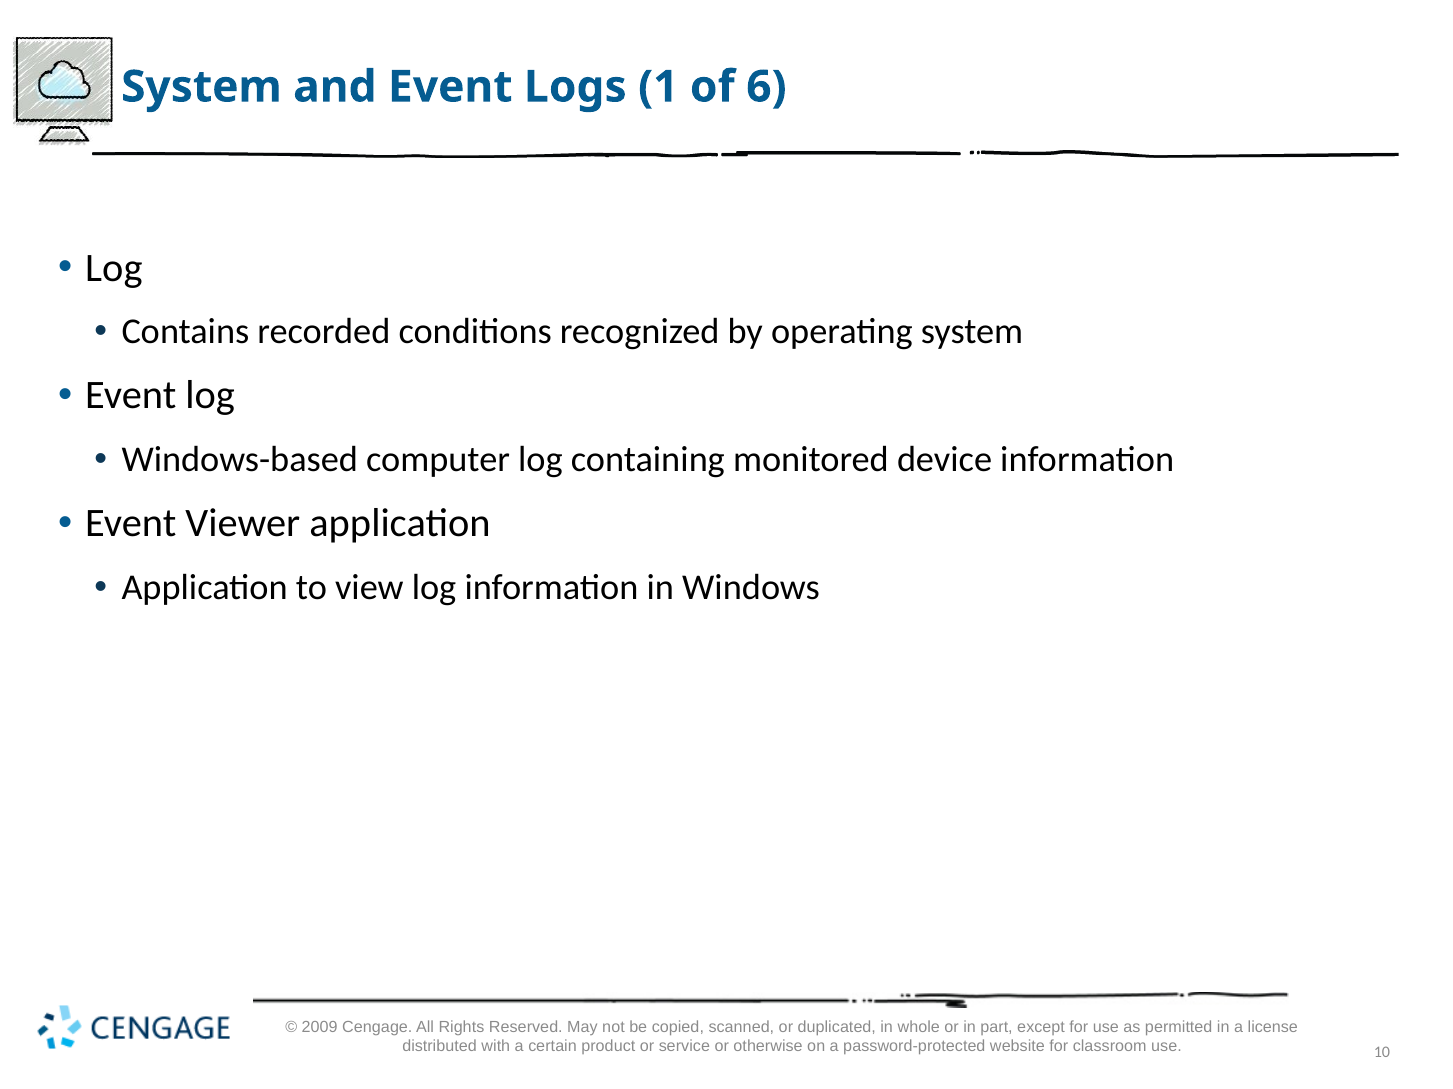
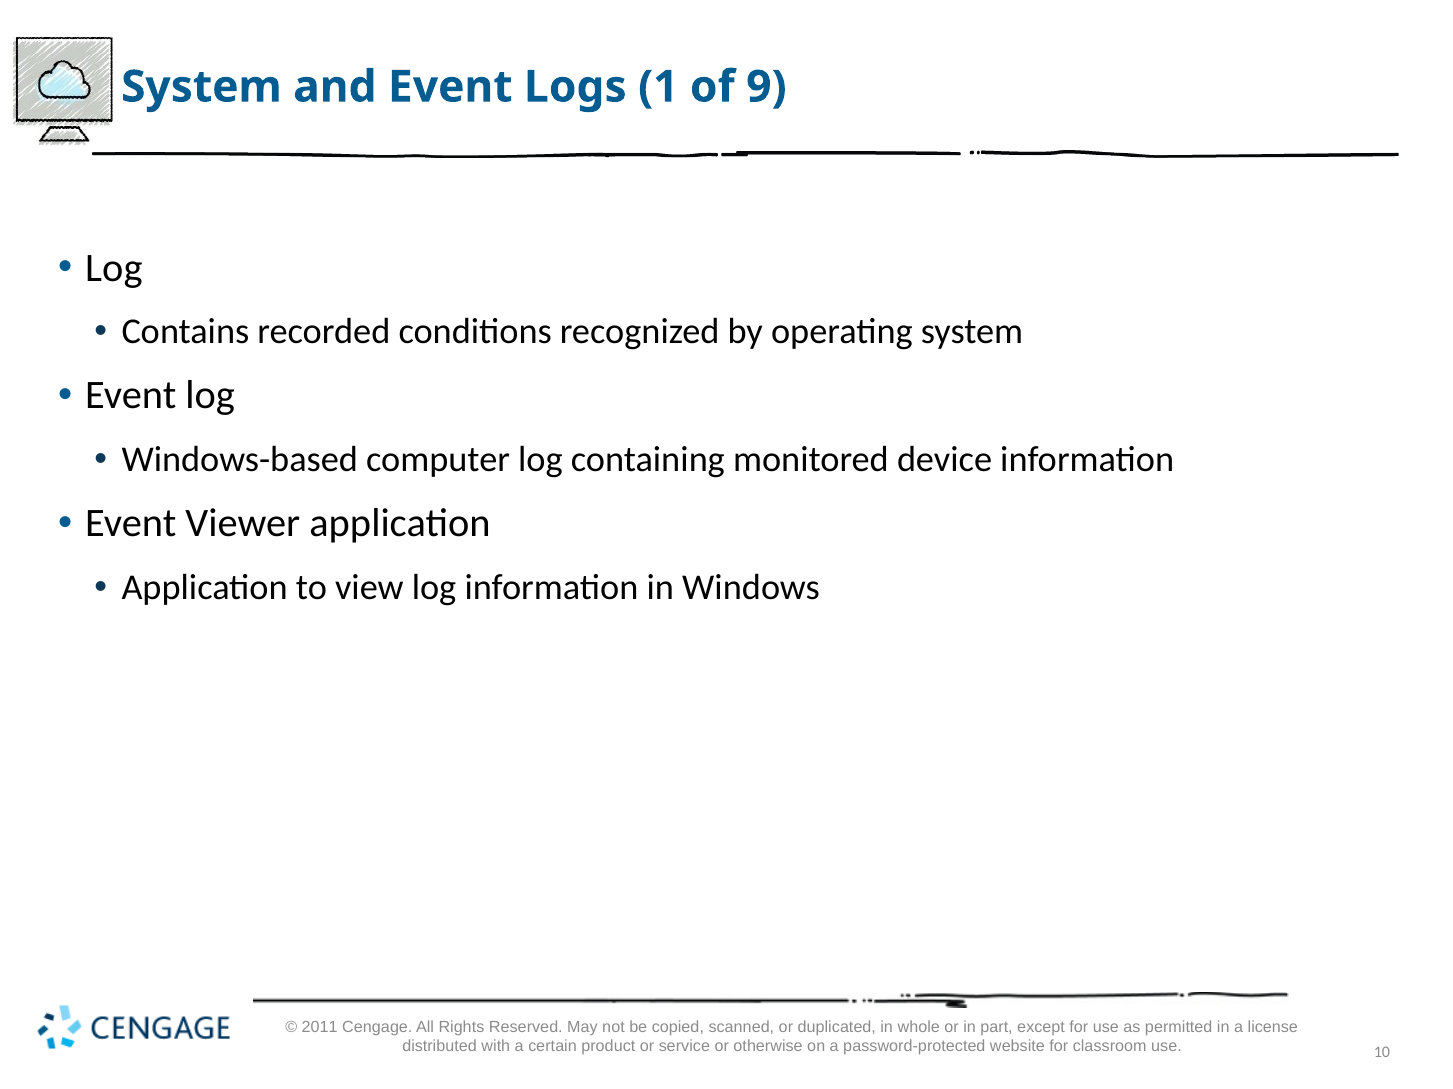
6: 6 -> 9 (766, 87)
2009: 2009 -> 2011 (320, 1028)
